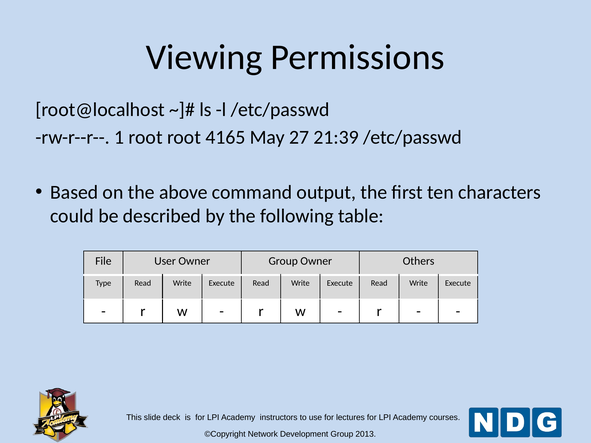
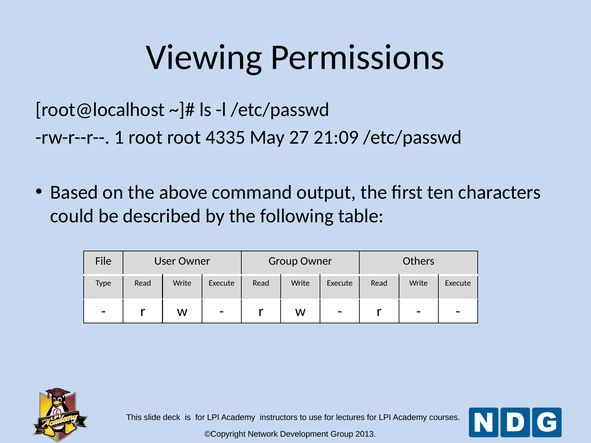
4165: 4165 -> 4335 (225, 137)
21:39: 21:39 -> 21:09 (336, 137)
